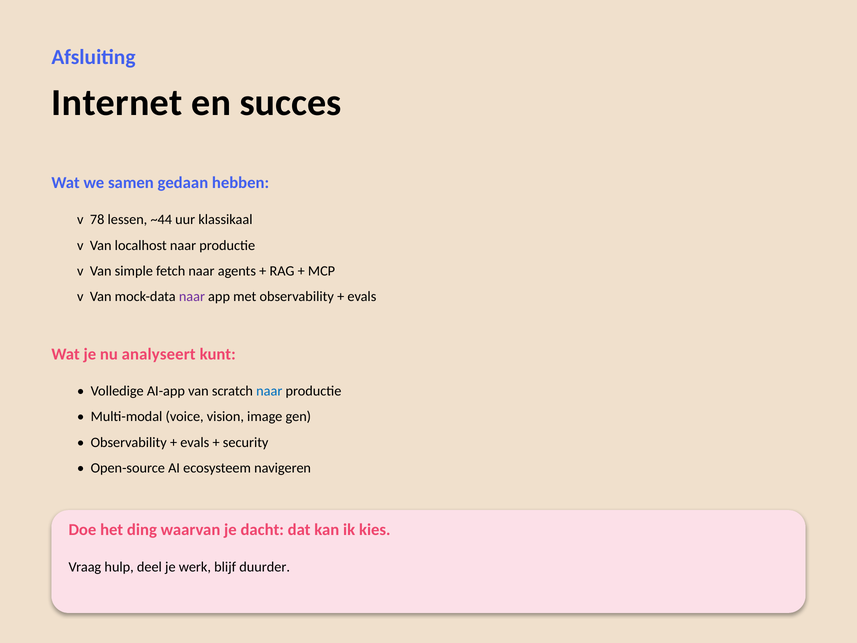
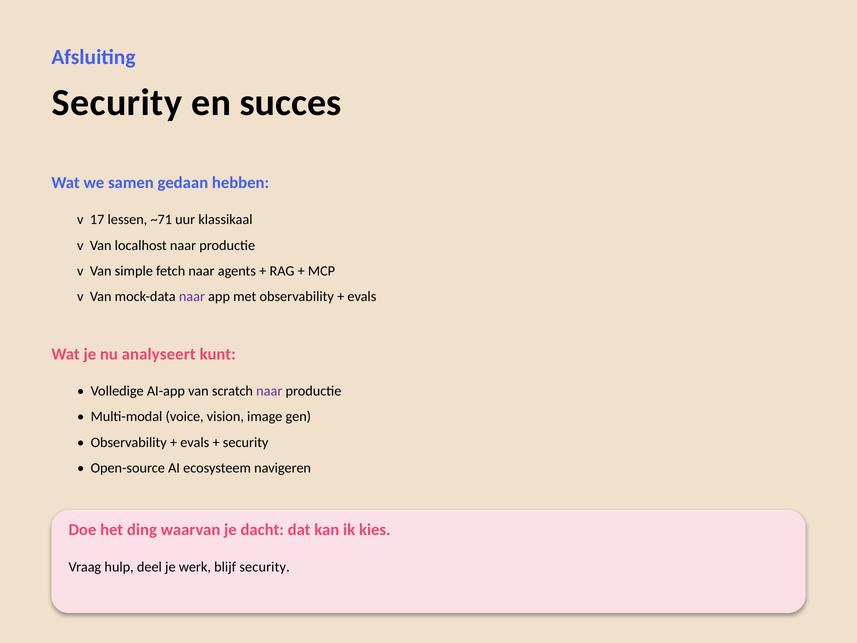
Internet: Internet -> Security (117, 103)
78: 78 -> 17 (97, 219)
~44: ~44 -> ~71 (161, 219)
naar colour: blue -> purple (269, 391)
blijf duurder: duurder -> security (265, 567)
